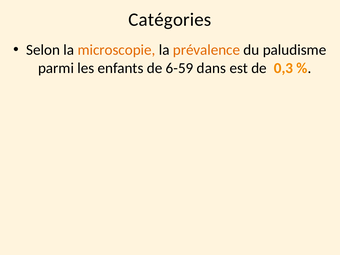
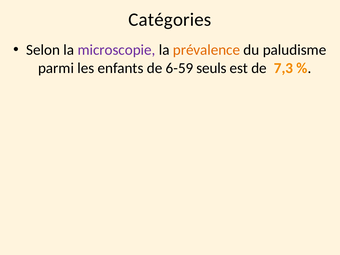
microscopie colour: orange -> purple (116, 50)
dans: dans -> seuls (212, 68)
0,3: 0,3 -> 7,3 (283, 68)
